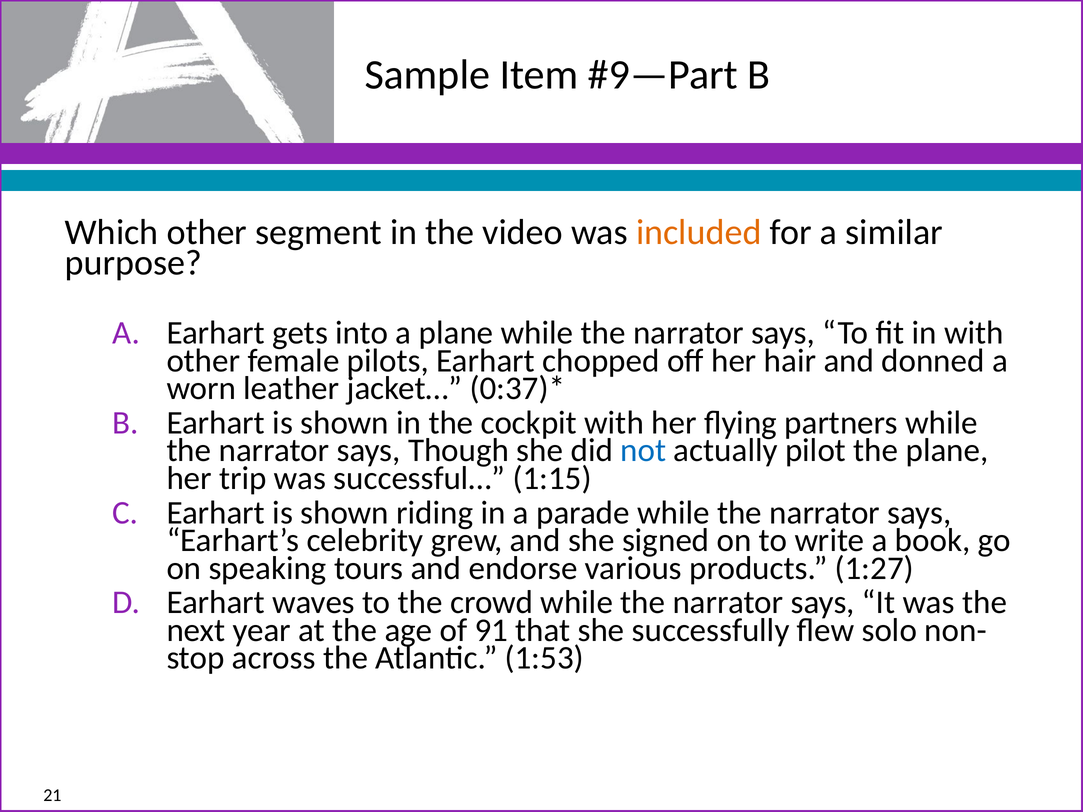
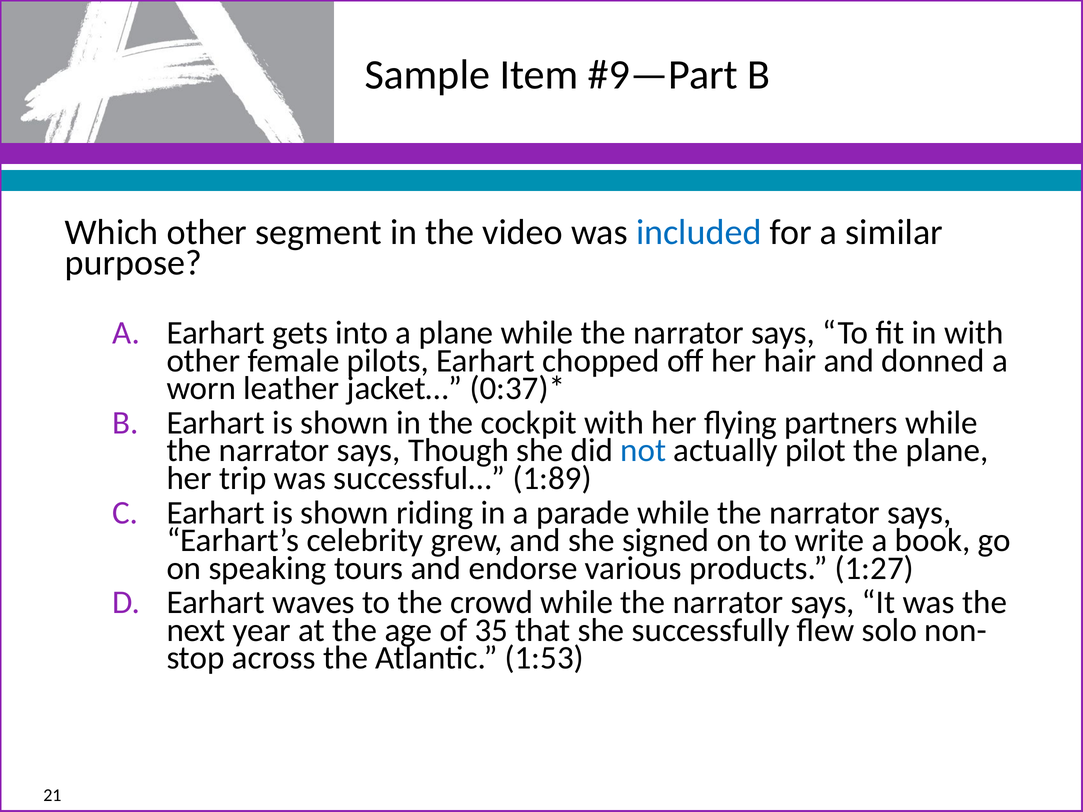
included colour: orange -> blue (699, 232)
1:15: 1:15 -> 1:89 (552, 478)
91: 91 -> 35 (491, 630)
